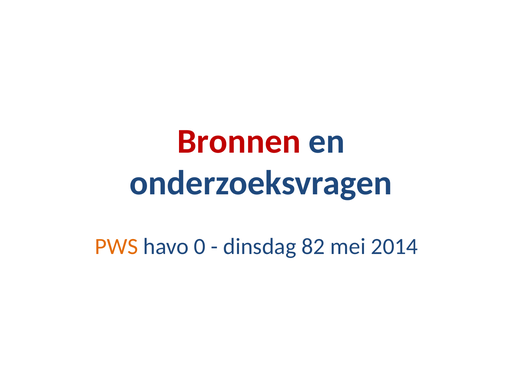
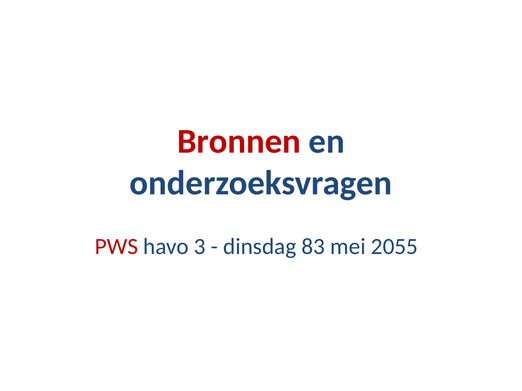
PWS colour: orange -> red (116, 247)
0: 0 -> 3 (200, 247)
82: 82 -> 83 (313, 247)
2014: 2014 -> 2055 (395, 247)
